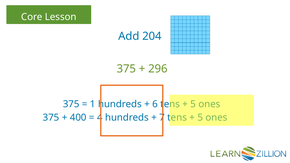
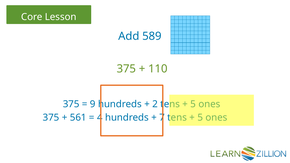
204: 204 -> 589 (152, 36)
296: 296 -> 110 (158, 69)
1: 1 -> 9 (93, 104)
6: 6 -> 2 (155, 104)
400: 400 -> 561 (78, 118)
